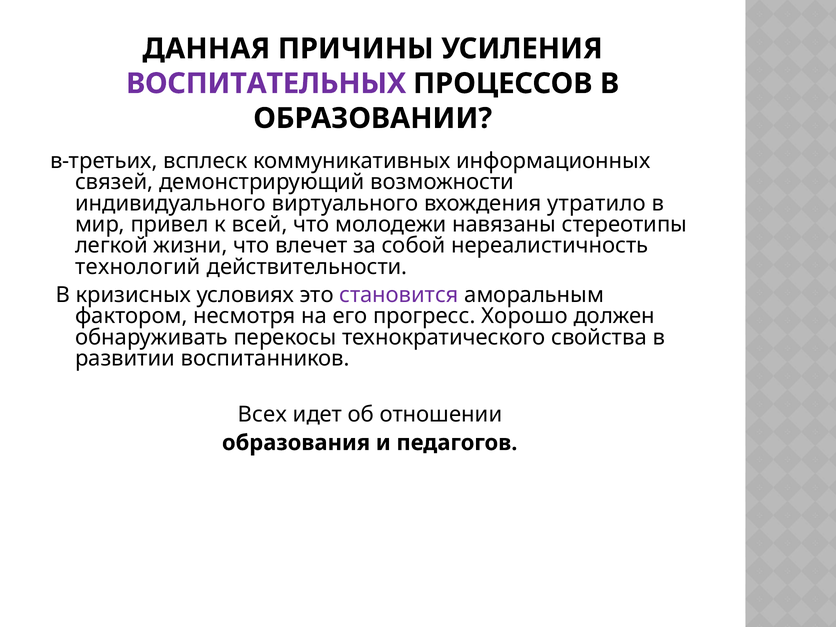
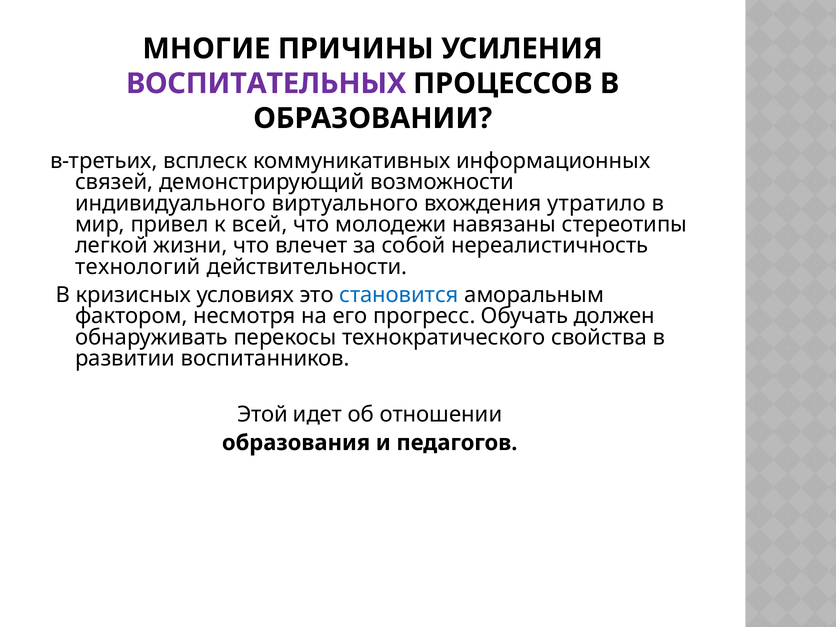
ДАННАЯ: ДАННАЯ -> МНОГИЕ (206, 49)
становится colour: purple -> blue (399, 295)
Хорошо: Хорошо -> Обучать (525, 316)
Всех: Всех -> Этой (262, 415)
